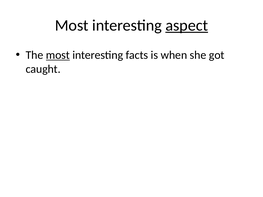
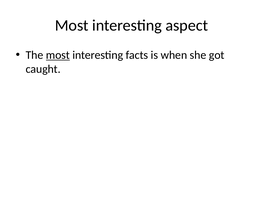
aspect underline: present -> none (187, 25)
